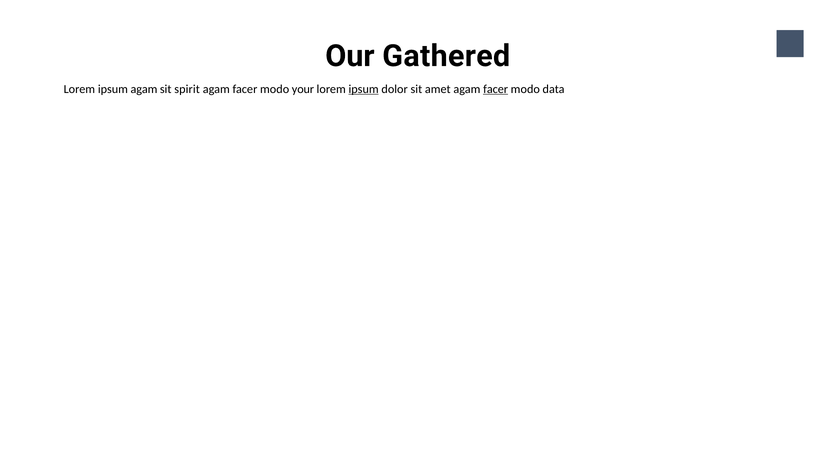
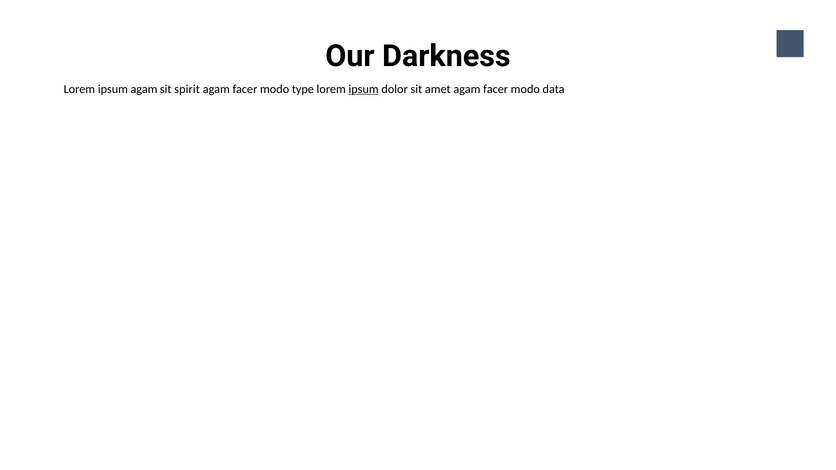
Gathered: Gathered -> Darkness (446, 56)
your: your -> type (303, 89)
facer underline: present -> none (496, 89)
